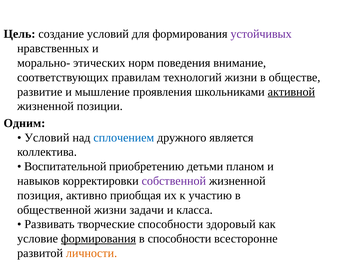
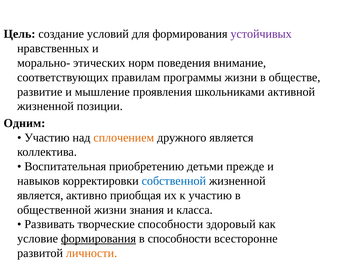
технологий: технологий -> программы (193, 77)
активной underline: present -> none (291, 92)
Условий: Условий -> Участию (47, 137)
сплочением colour: blue -> orange (124, 137)
Воспитательной: Воспитательной -> Воспитательная (65, 166)
планом: планом -> прежде (245, 166)
собственной colour: purple -> blue (174, 181)
позиция: позиция -> является (40, 195)
задачи: задачи -> знания (147, 210)
